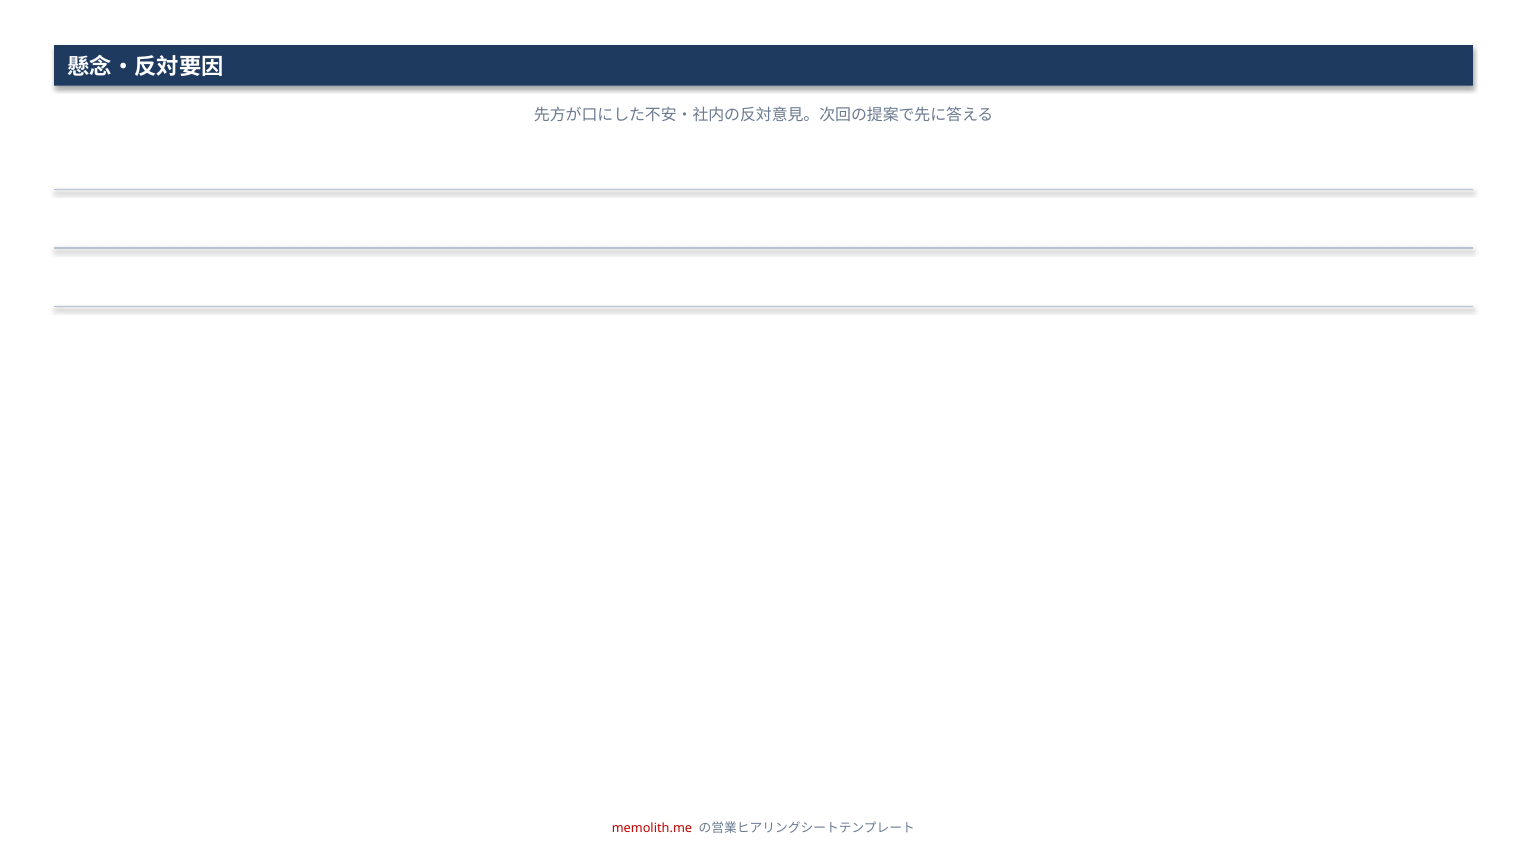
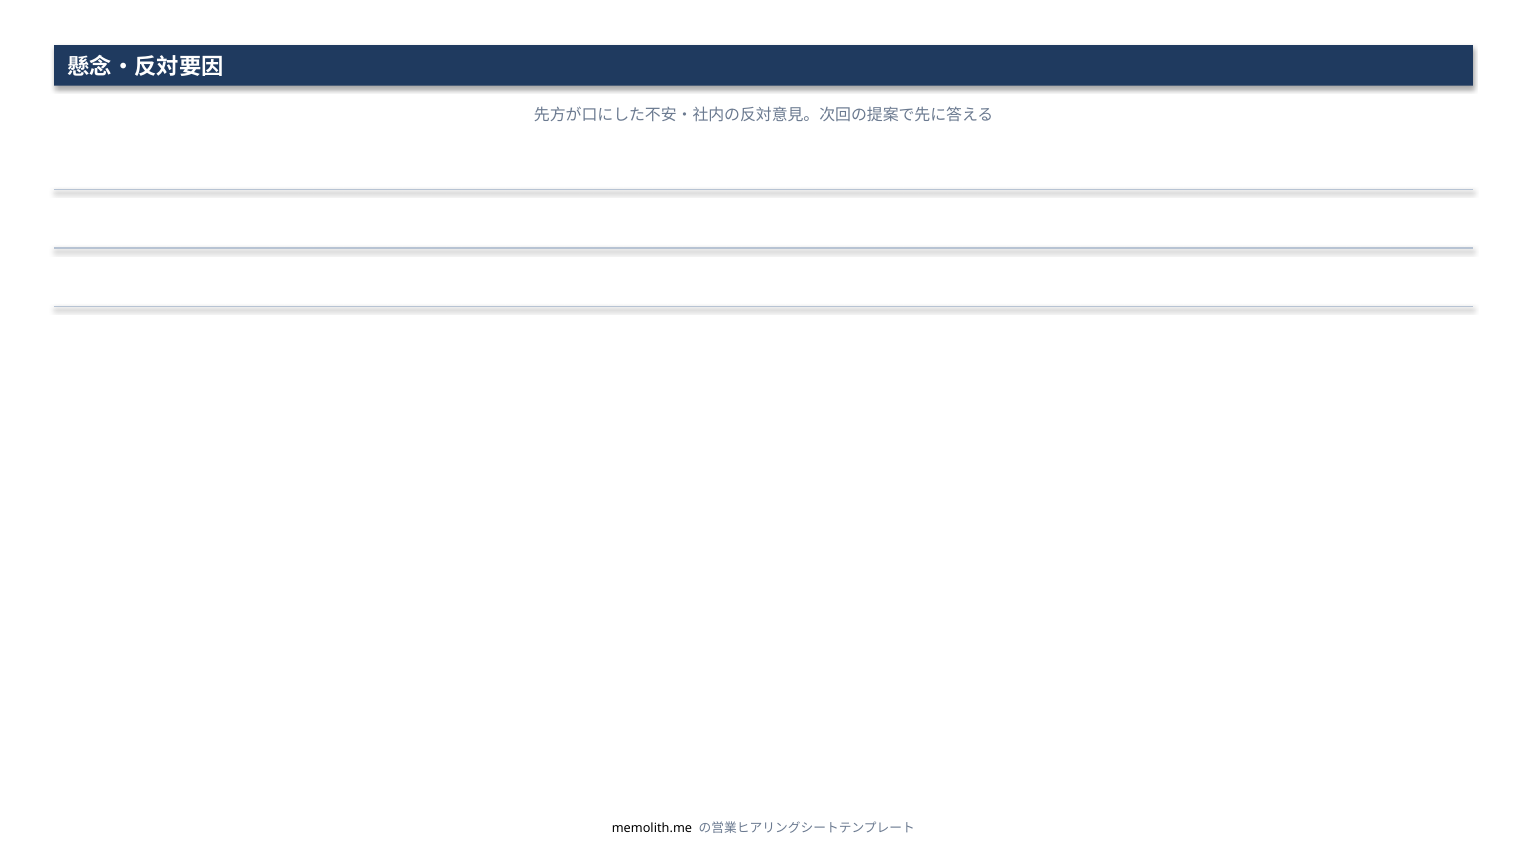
memolith.me colour: red -> black (652, 828)
